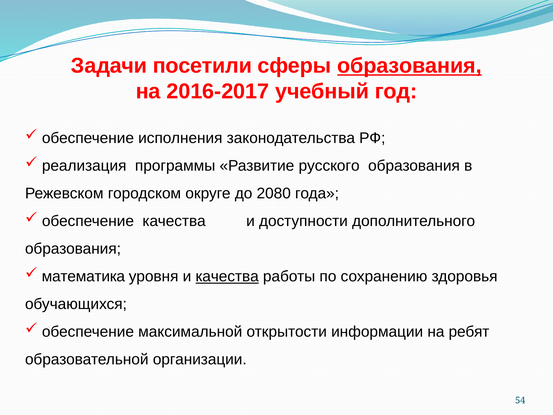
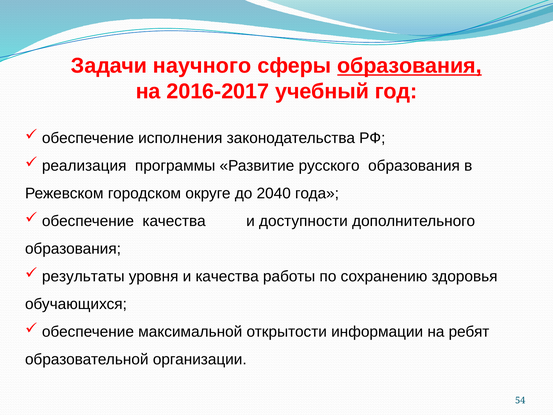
посетили: посетили -> научного (202, 66)
2080: 2080 -> 2040 (274, 193)
математика: математика -> результаты (83, 276)
качества underline: present -> none (227, 276)
